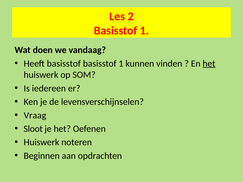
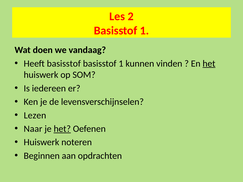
Vraag: Vraag -> Lezen (35, 115)
Sloot: Sloot -> Naar (33, 129)
het underline: none -> present (62, 129)
